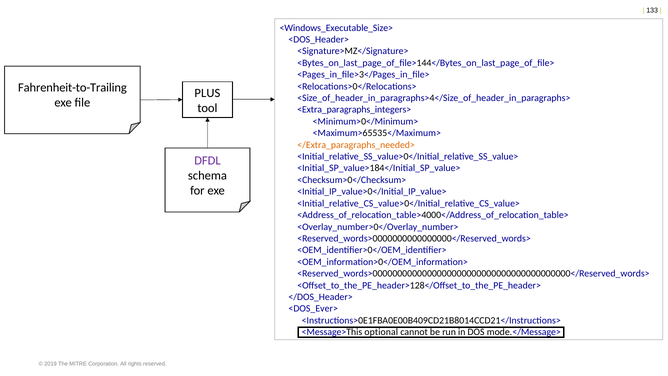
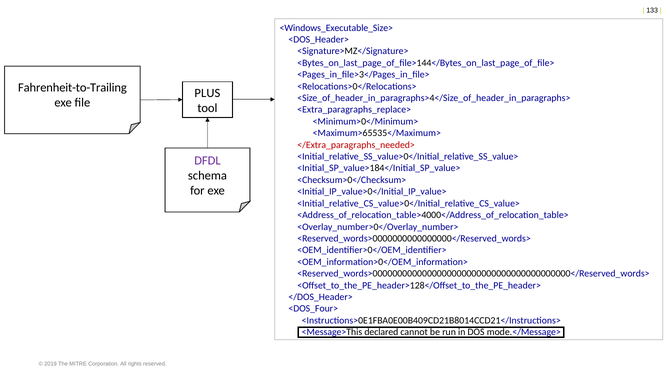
<Extra_paragraphs_integers>: <Extra_paragraphs_integers> -> <Extra_paragraphs_replace> (354, 110)
</Extra_paragraphs_needed> colour: orange -> red (356, 145)
<DOS_Ever>: <DOS_Ever> -> <DOS_Four> (313, 309)
optional: optional -> declared (381, 332)
